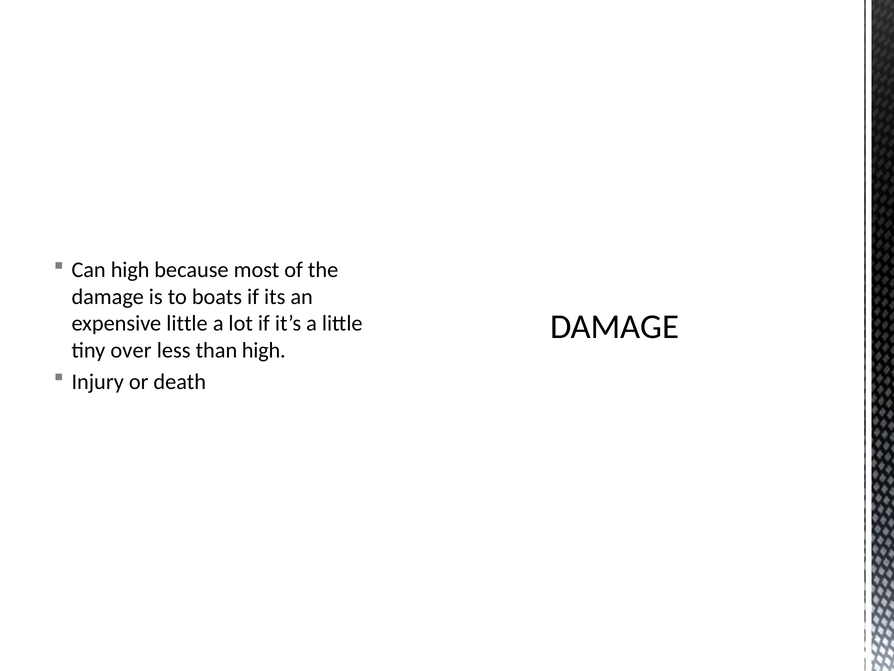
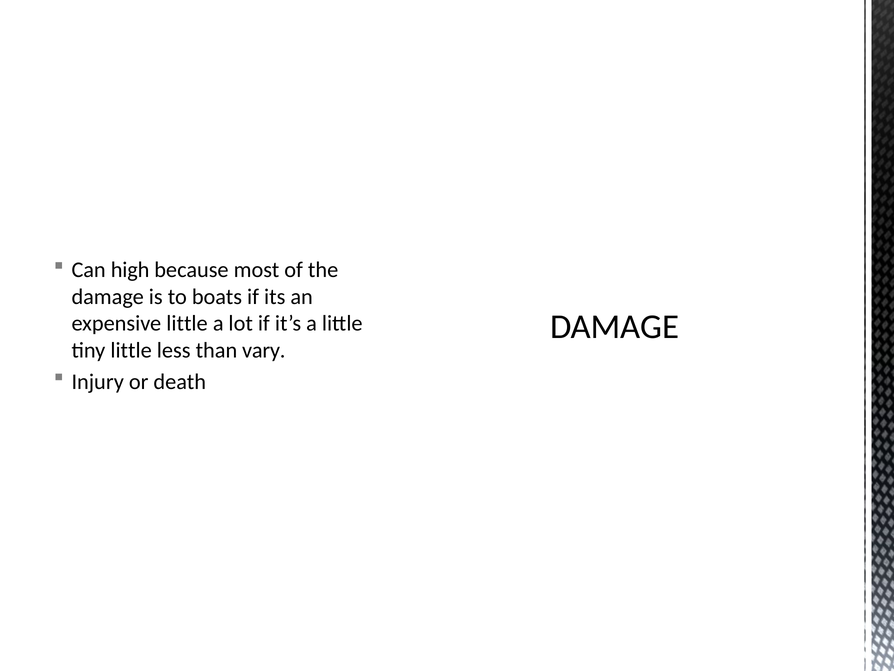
tiny over: over -> little (131, 350)
than high: high -> vary (264, 350)
